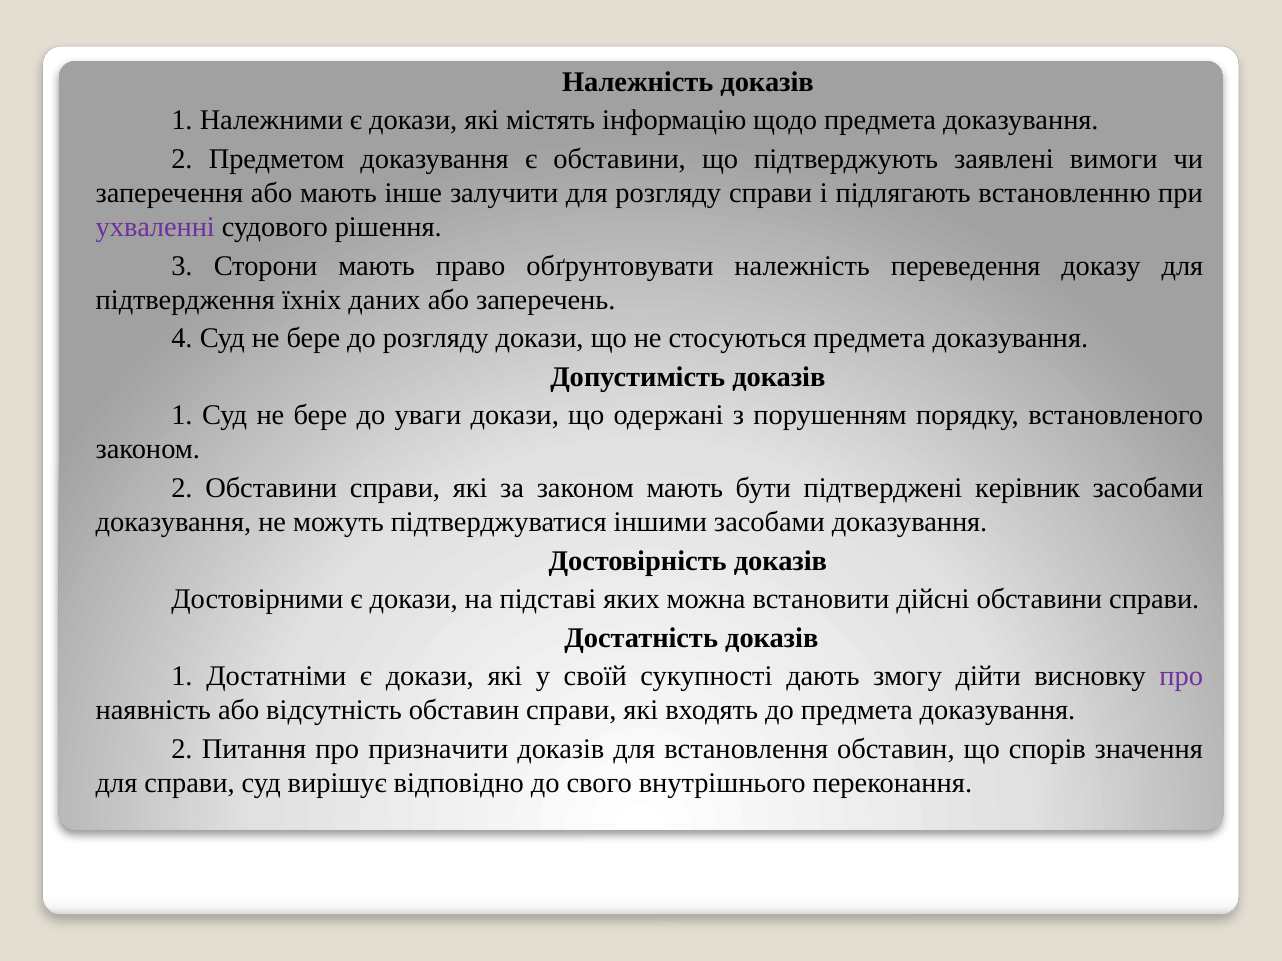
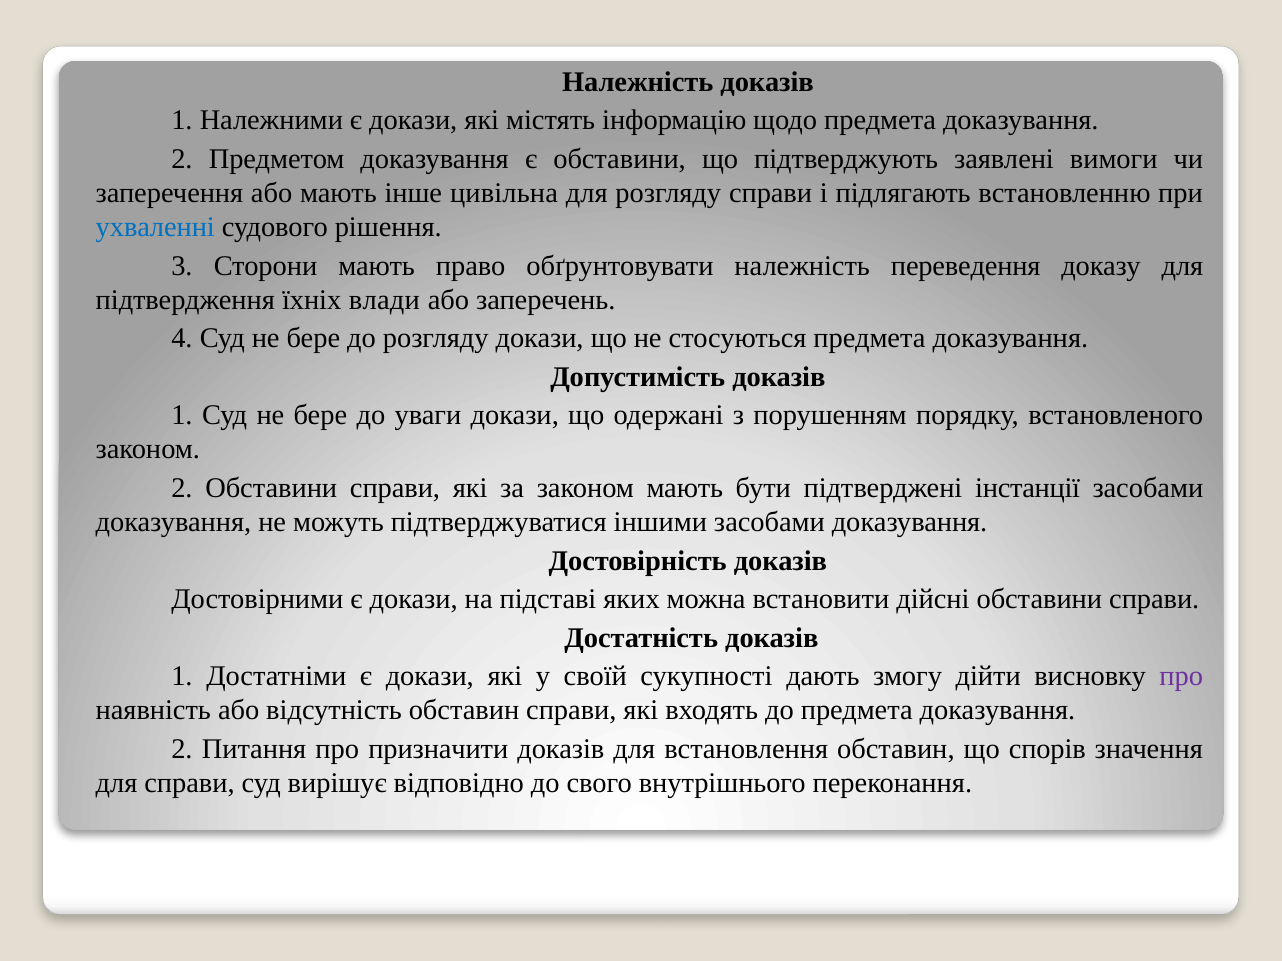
залучити: залучити -> цивільна (504, 193)
ухваленні colour: purple -> blue (155, 227)
даних: даних -> влади (384, 300)
керівник: керівник -> інстанції (1028, 488)
